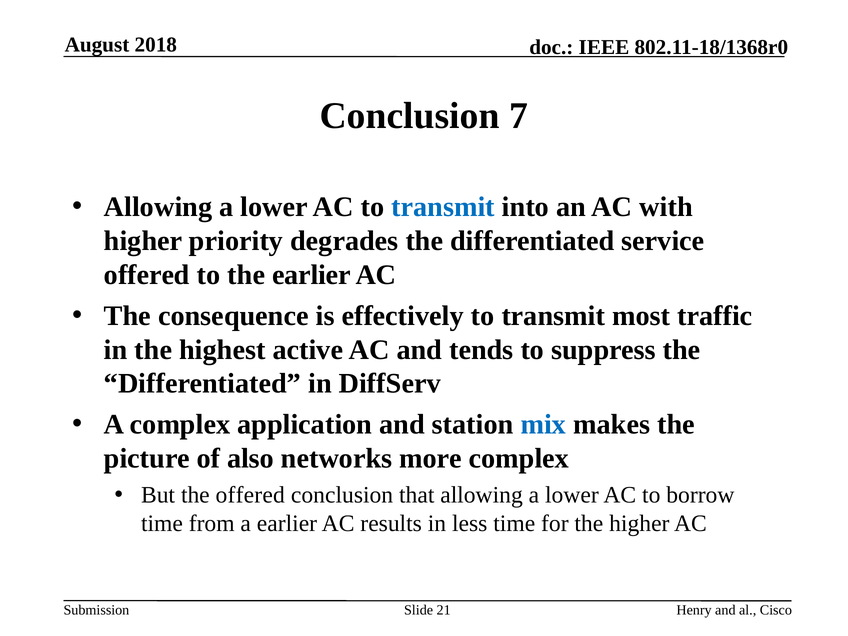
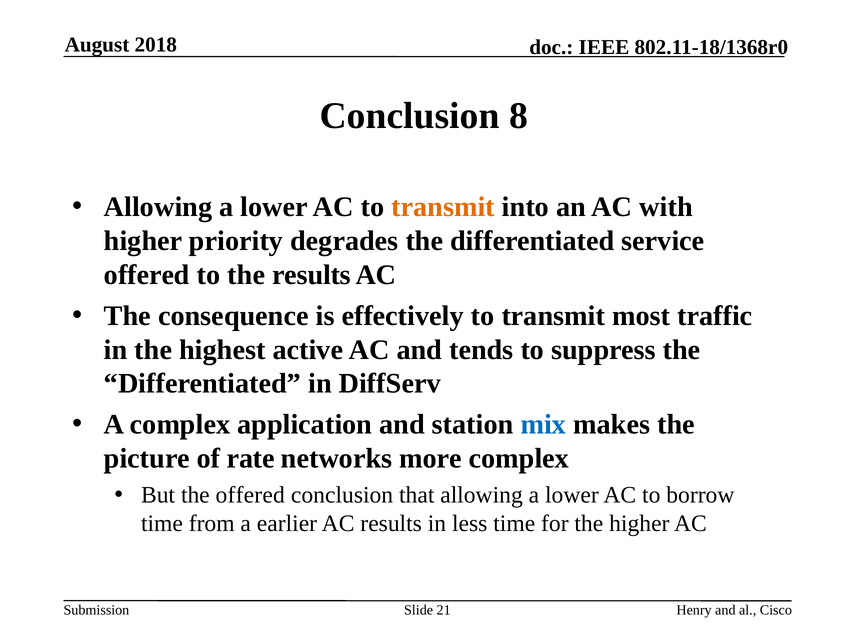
7: 7 -> 8 (519, 116)
transmit colour: blue -> orange (443, 207)
the earlier: earlier -> results (311, 275)
also: also -> rate (251, 459)
